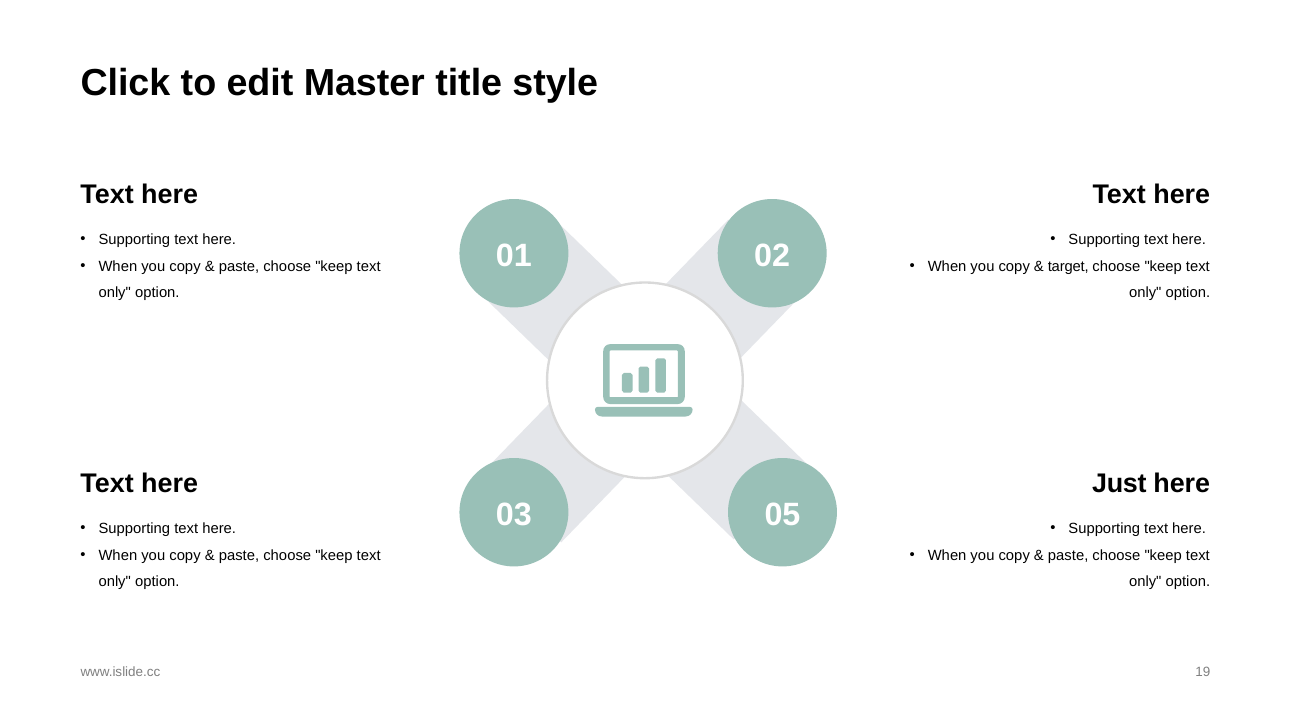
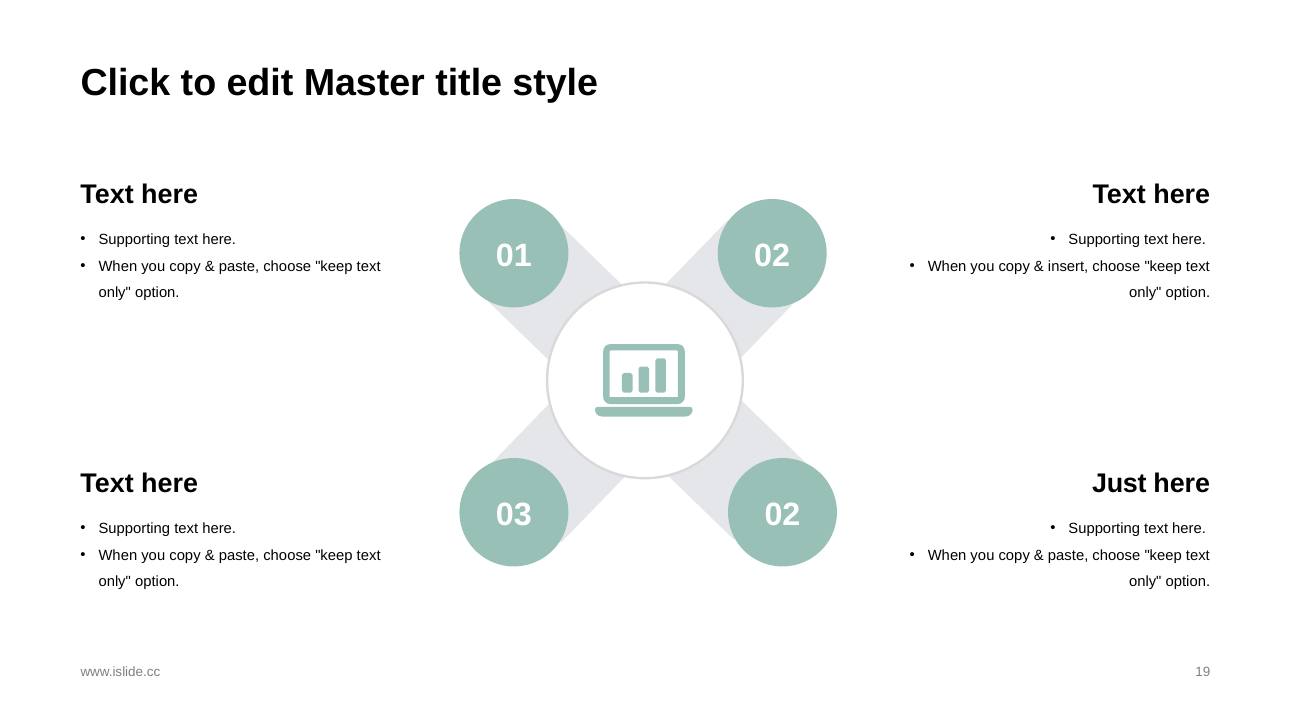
target: target -> insert (1068, 266)
03 05: 05 -> 02 (782, 515)
